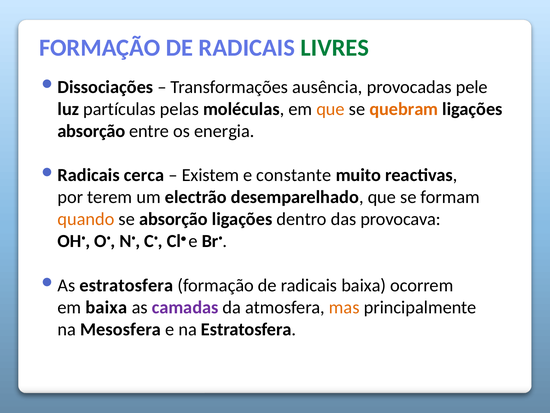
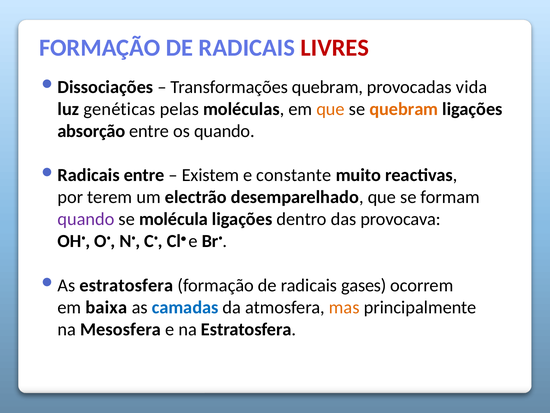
LIVRES colour: green -> red (335, 48)
Transformações ausência: ausência -> quebram (327, 87)
pele: pele -> vida (472, 87)
partículas: partículas -> genéticas (119, 109)
os energia: energia -> quando (224, 131)
cerca: cerca -> entre (144, 175)
quando colour: orange -> purple (86, 219)
se absorção: absorção -> molécula (173, 219)
radicais baixa: baixa -> gases (364, 285)
camadas colour: purple -> blue (185, 307)
